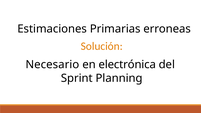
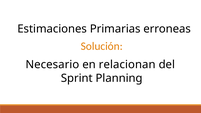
electrónica: electrónica -> relacionan (127, 65)
